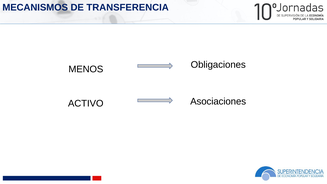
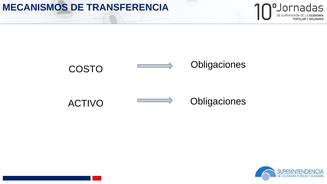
MENOS: MENOS -> COSTO (86, 69)
Asociaciones: Asociaciones -> Obligaciones (218, 101)
